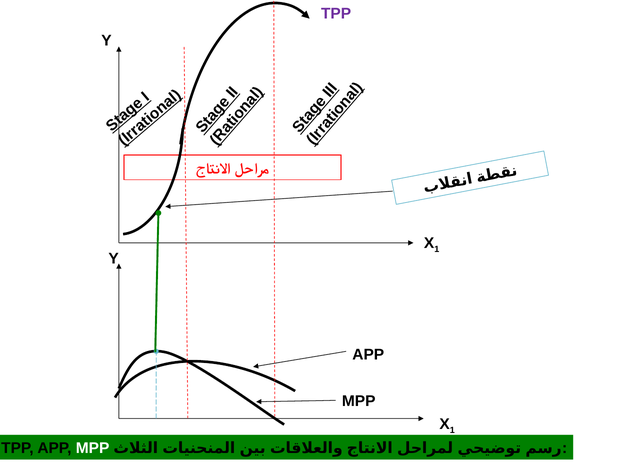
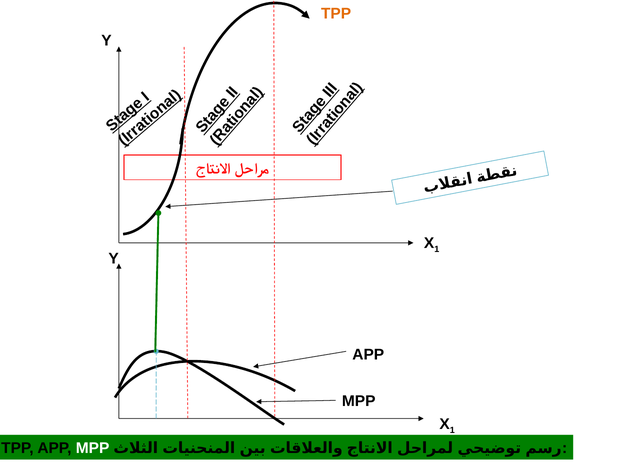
TPP colour: purple -> orange (336, 13)
